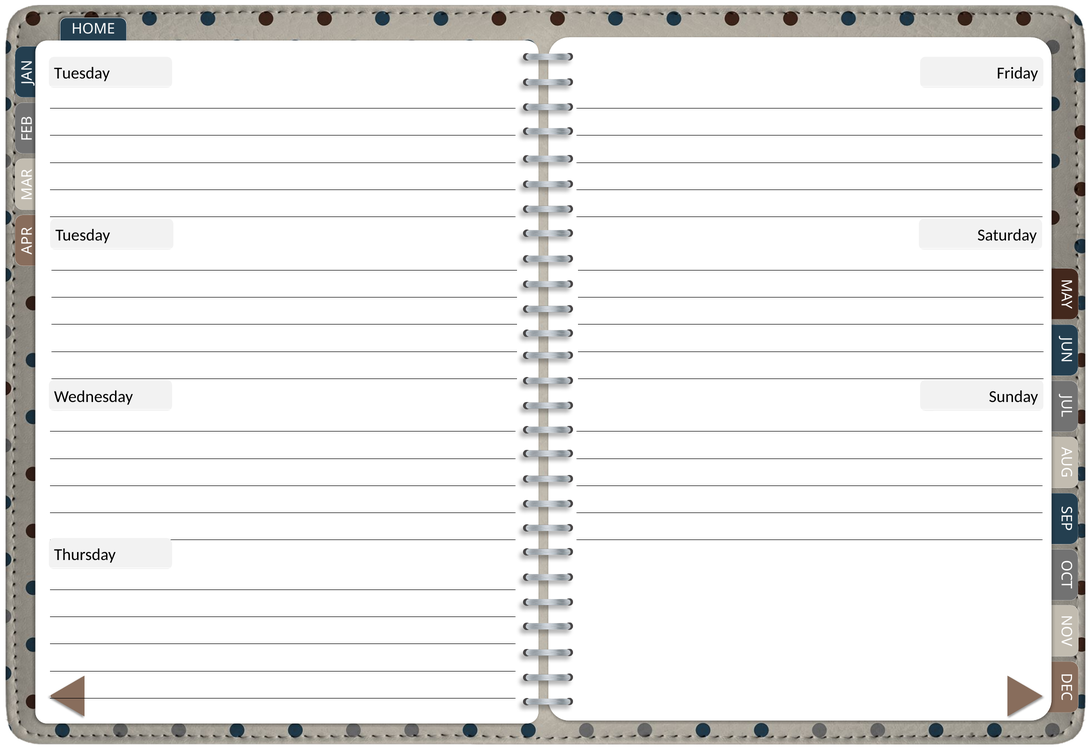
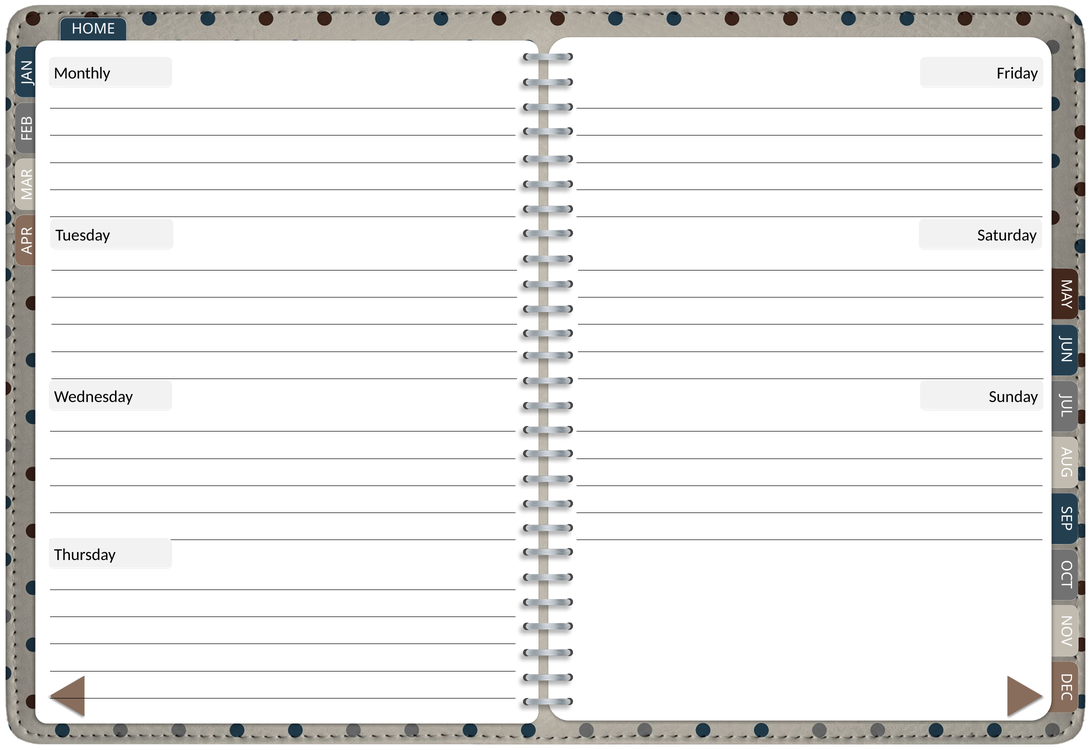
Tuesday: Tuesday -> Monthly (82, 73)
